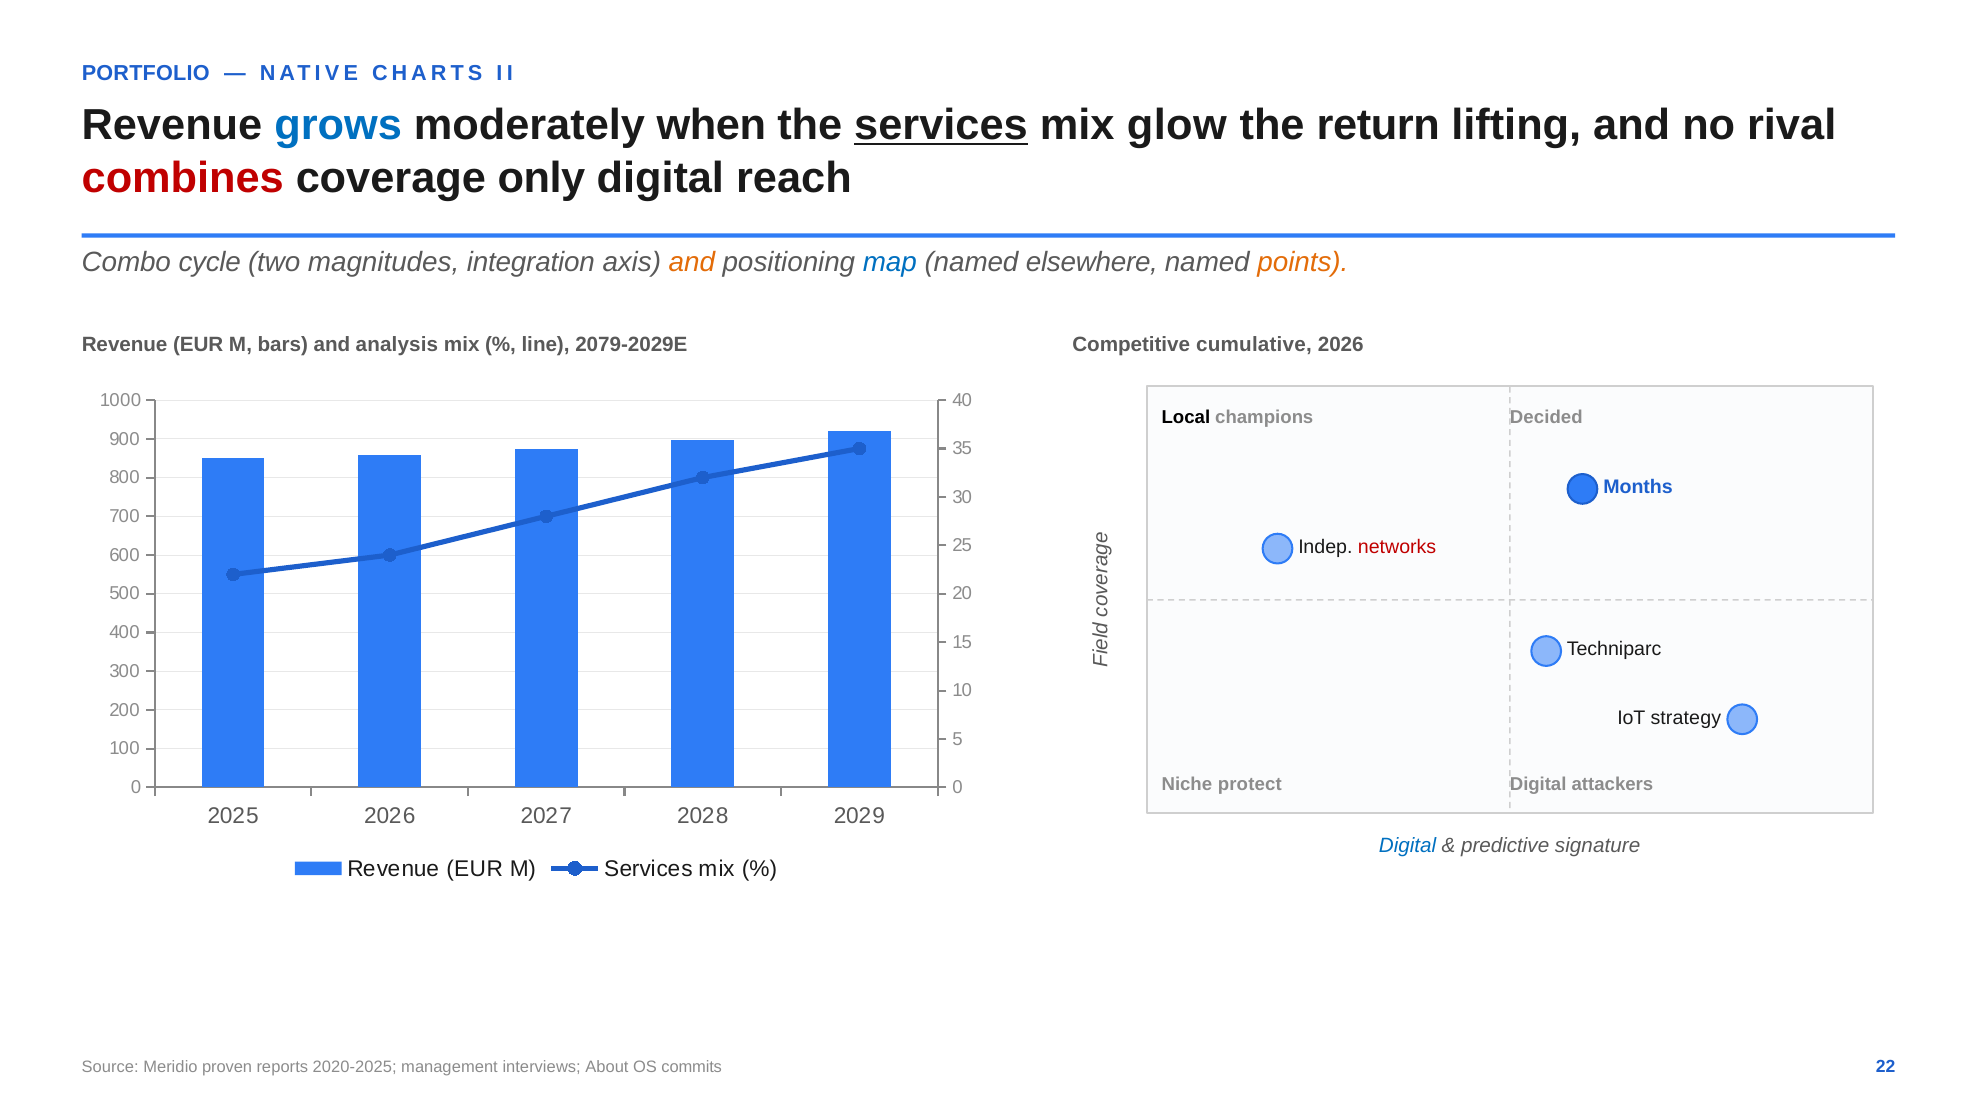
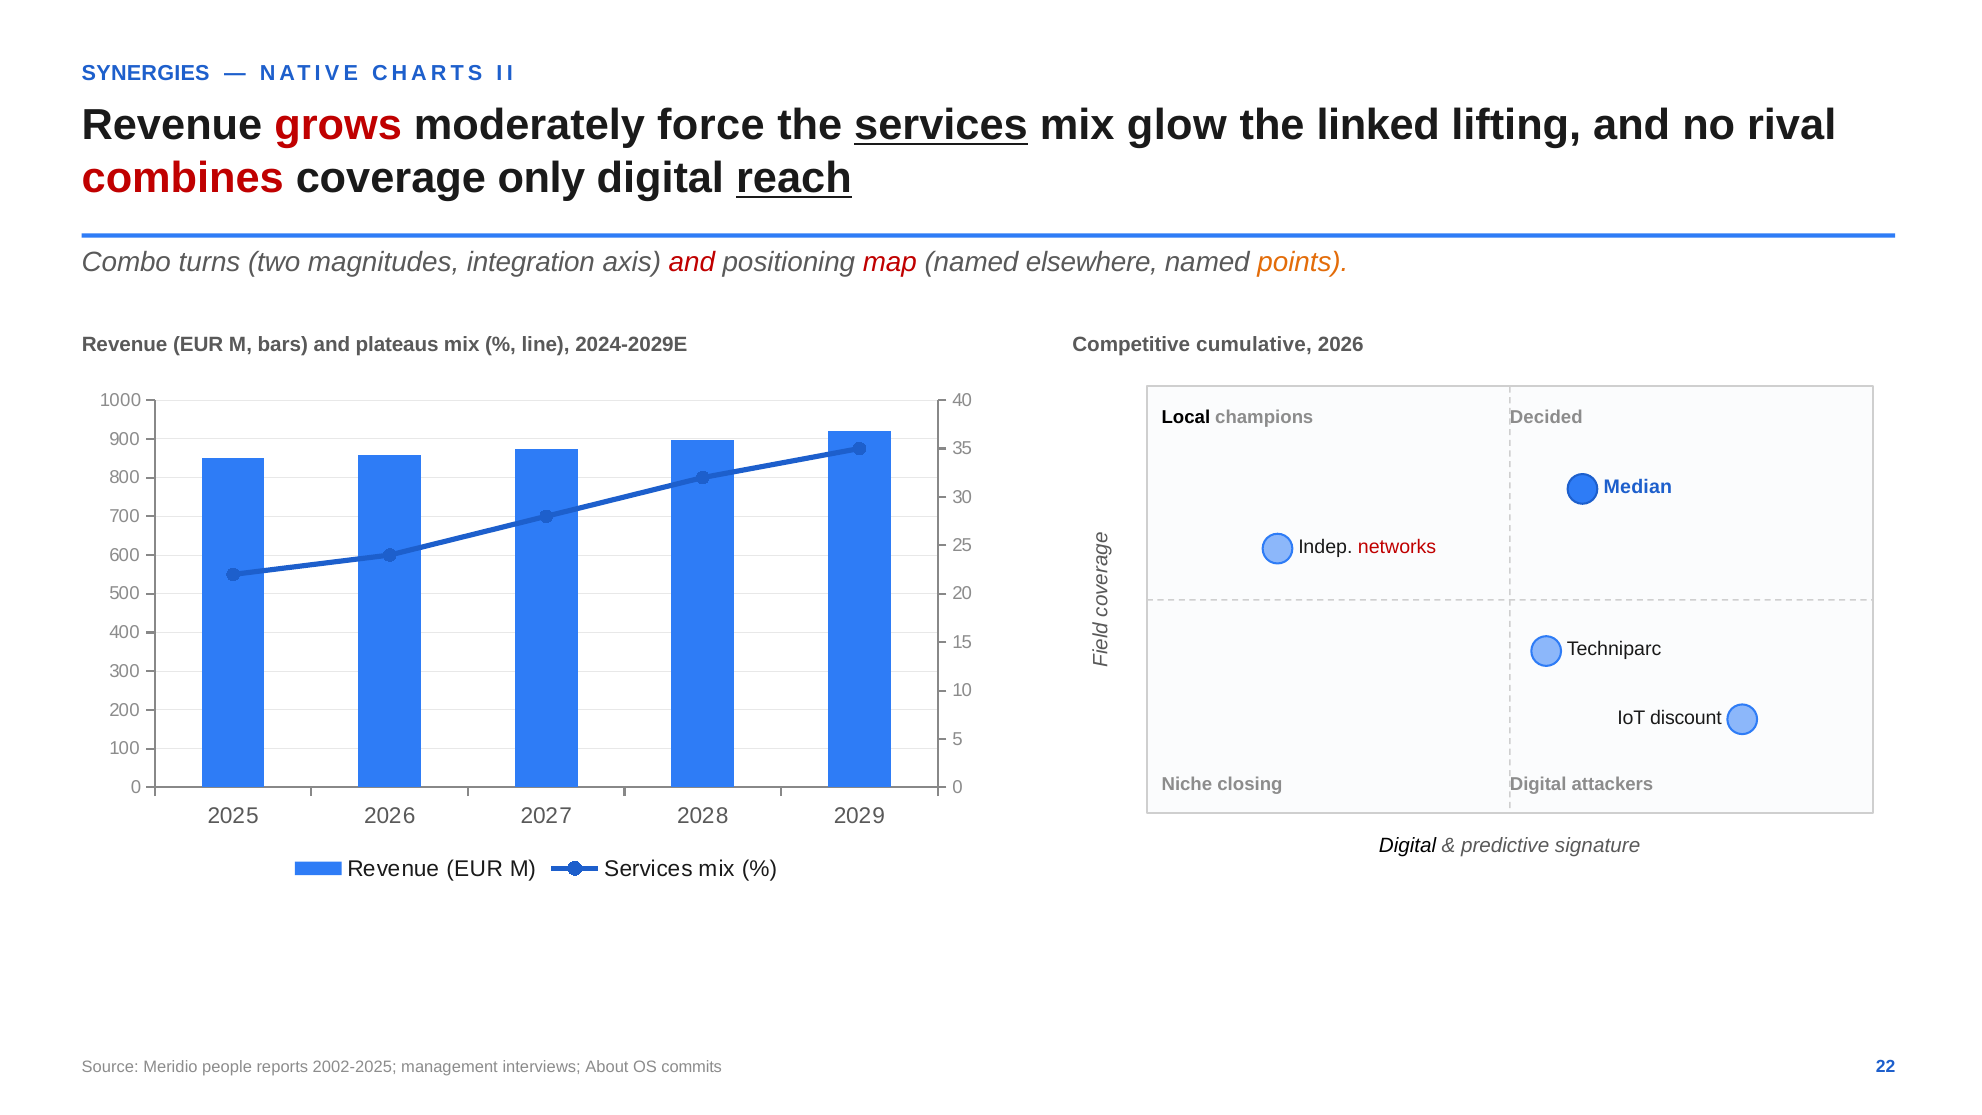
PORTFOLIO: PORTFOLIO -> SYNERGIES (146, 73)
grows colour: blue -> red (338, 125)
when: when -> force (711, 125)
return: return -> linked (1378, 125)
reach underline: none -> present (794, 178)
cycle: cycle -> turns (210, 262)
and colour: orange -> red (692, 262)
map colour: blue -> red (890, 262)
analysis: analysis -> plateaus (397, 345)
2079-2029E: 2079-2029E -> 2024-2029E (631, 345)
Months: Months -> Median (1638, 487)
strategy: strategy -> discount (1686, 718)
protect: protect -> closing (1250, 785)
Digital colour: blue -> black (1408, 846)
proven: proven -> people (227, 1067)
2020-2025: 2020-2025 -> 2002-2025 (355, 1067)
